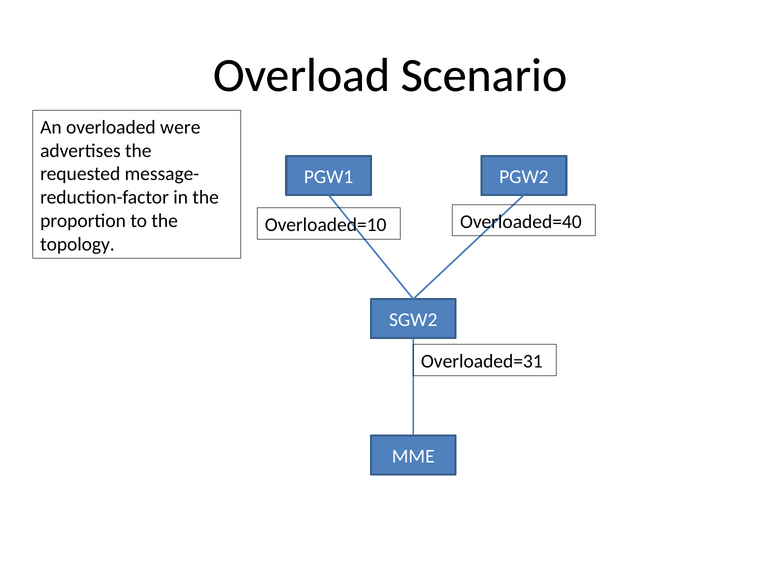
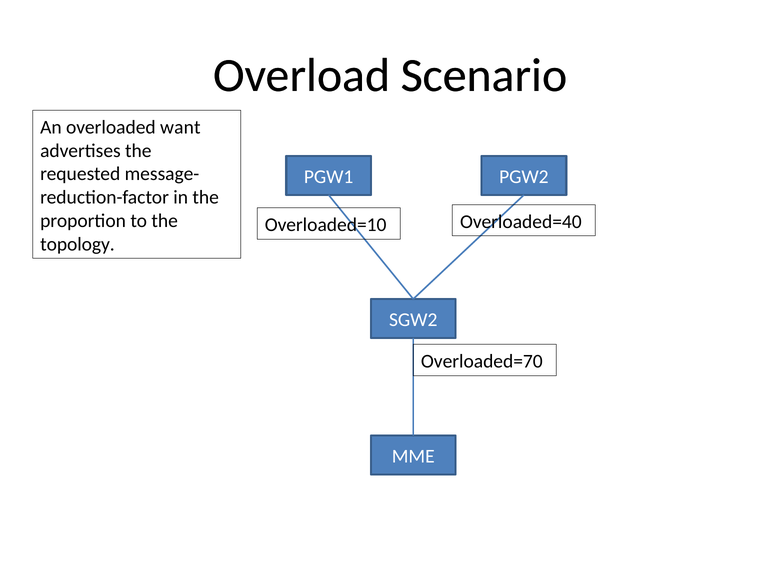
were: were -> want (180, 127)
Overloaded=31: Overloaded=31 -> Overloaded=70 (482, 362)
